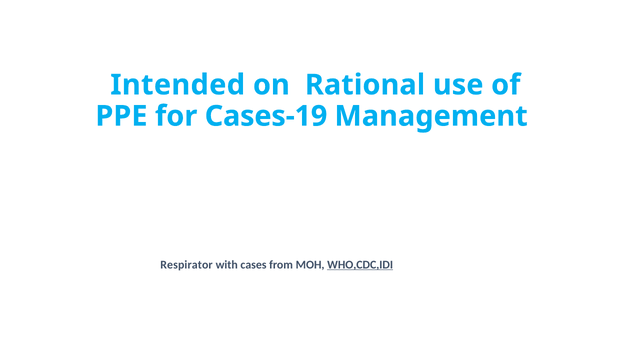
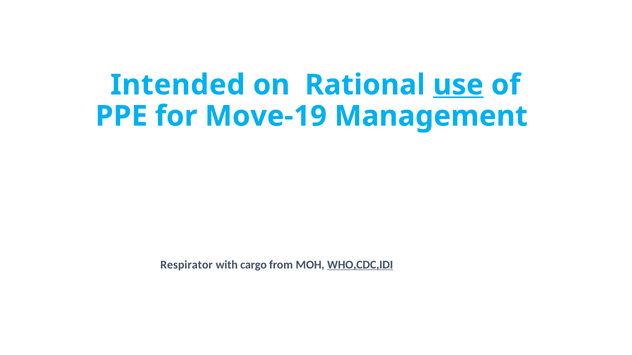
use underline: none -> present (458, 85)
Cases-19: Cases-19 -> Move-19 (266, 116)
cases: cases -> cargo (254, 265)
